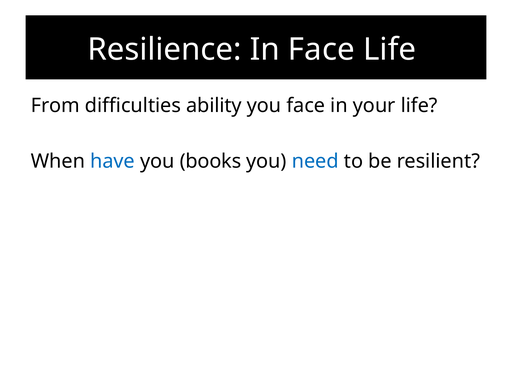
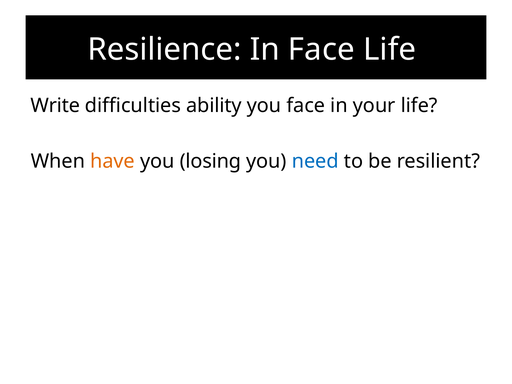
From: From -> Write (55, 105)
have colour: blue -> orange (113, 161)
books: books -> losing (210, 161)
